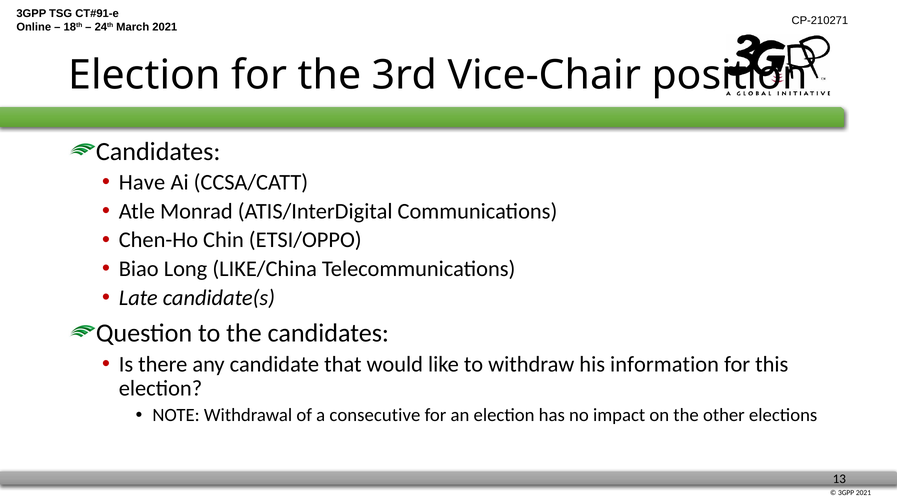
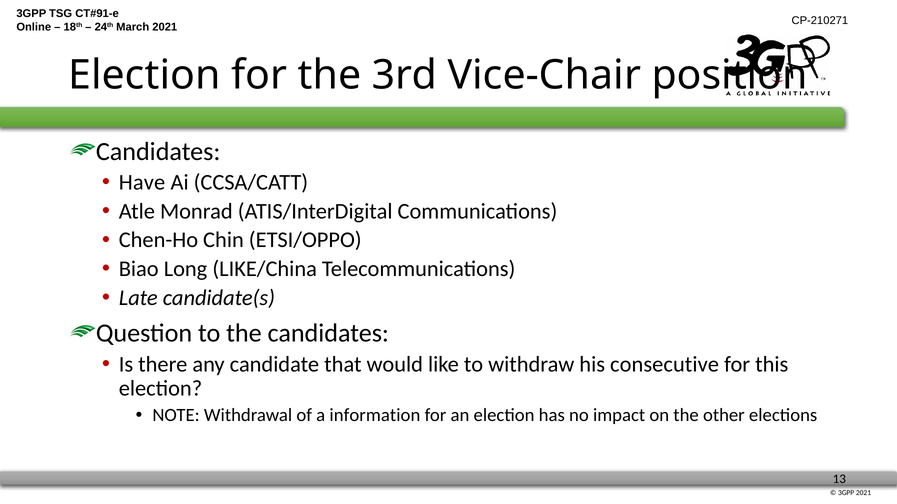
information: information -> consecutive (665, 365)
consecutive: consecutive -> information (375, 416)
